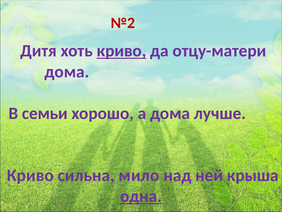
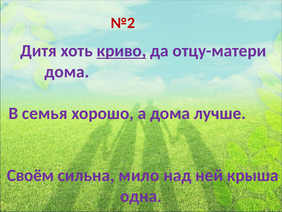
семьи: семьи -> семья (45, 113)
Криво: Криво -> Своём (30, 175)
одна underline: present -> none (141, 196)
